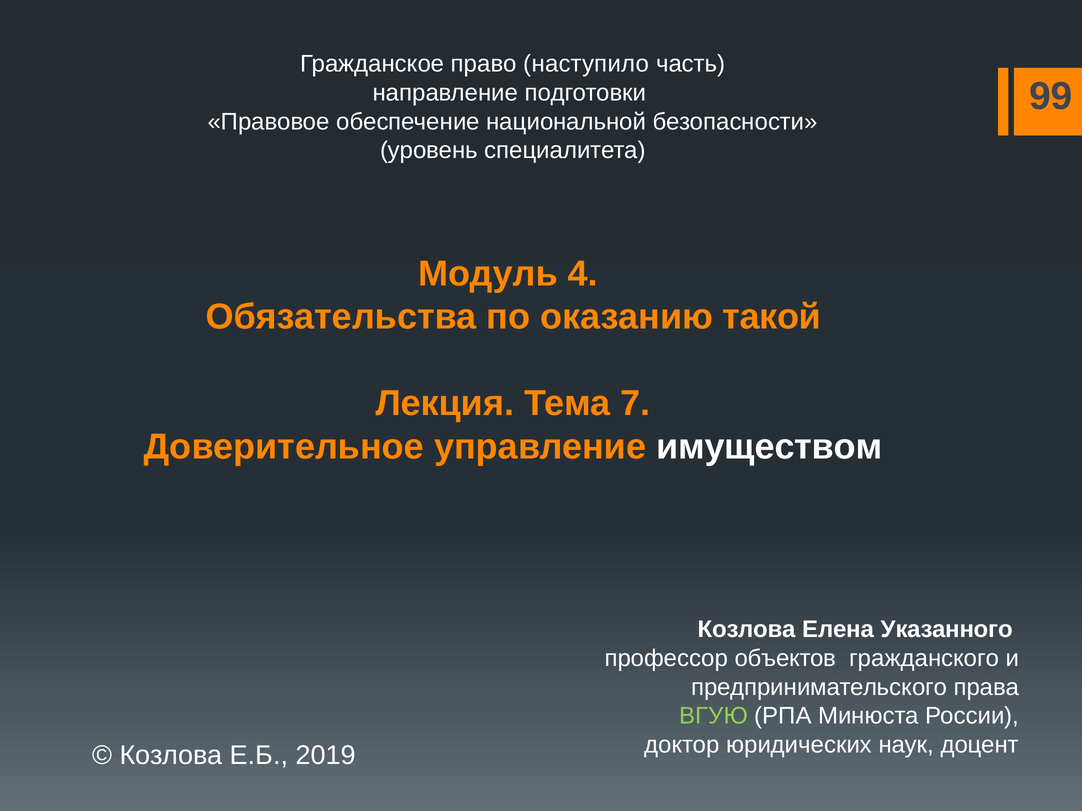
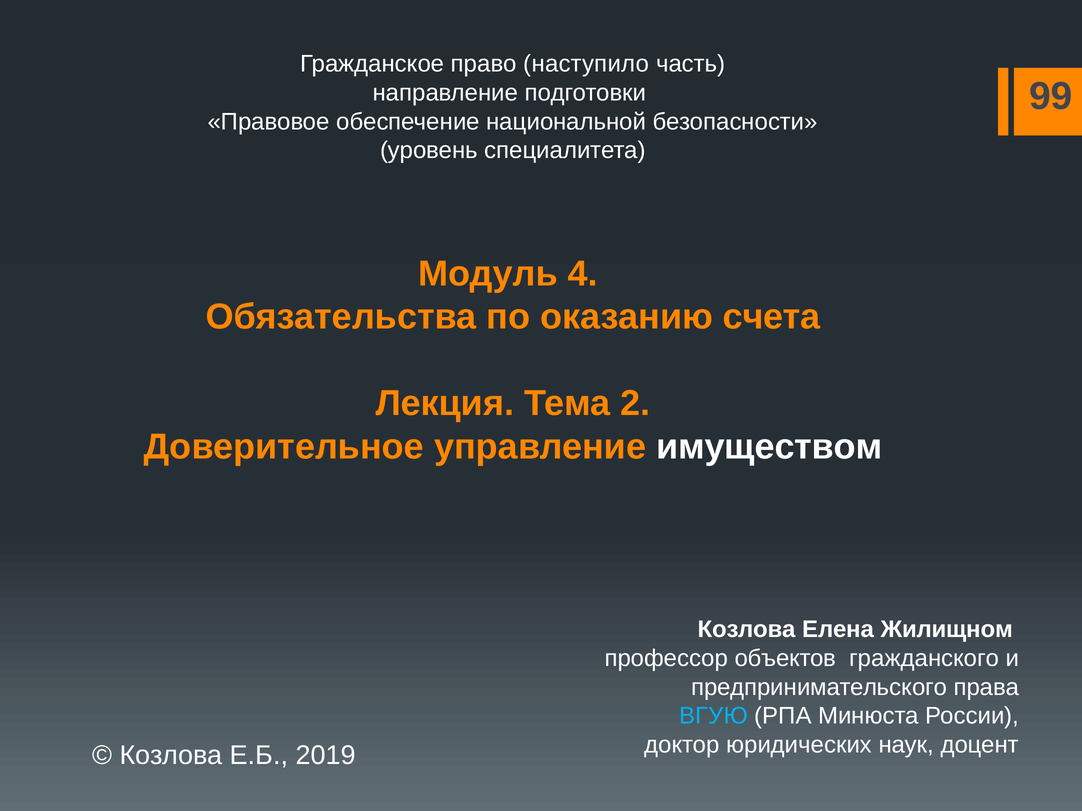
такой: такой -> счета (772, 317)
7: 7 -> 2 (635, 404)
Указанного: Указанного -> Жилищном (947, 630)
ВГУЮ colour: light green -> light blue (714, 716)
